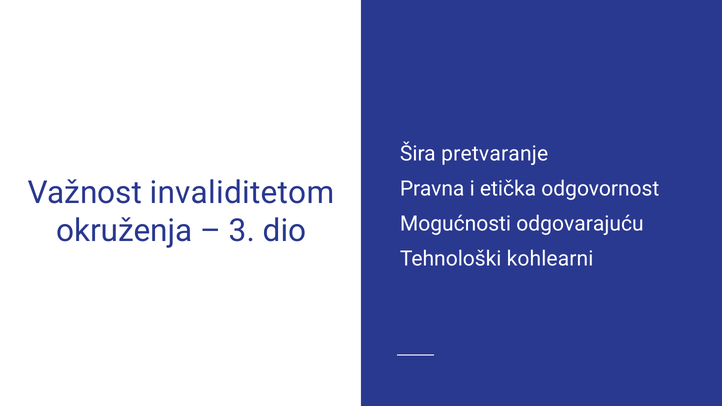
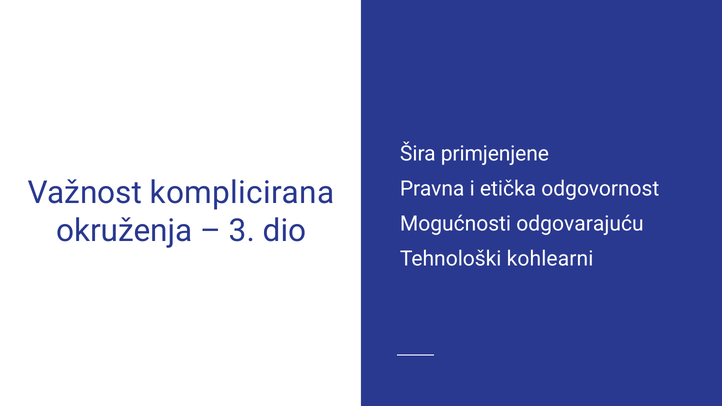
pretvaranje: pretvaranje -> primjenjene (495, 154)
invaliditetom: invaliditetom -> komplicirana (242, 193)
